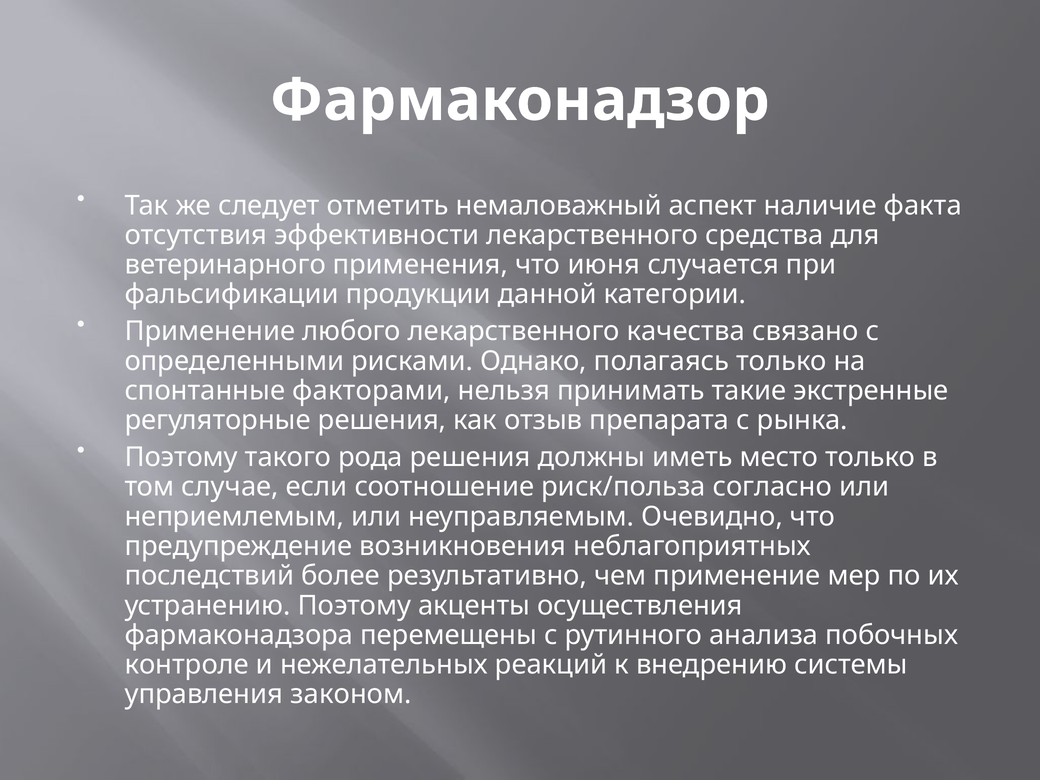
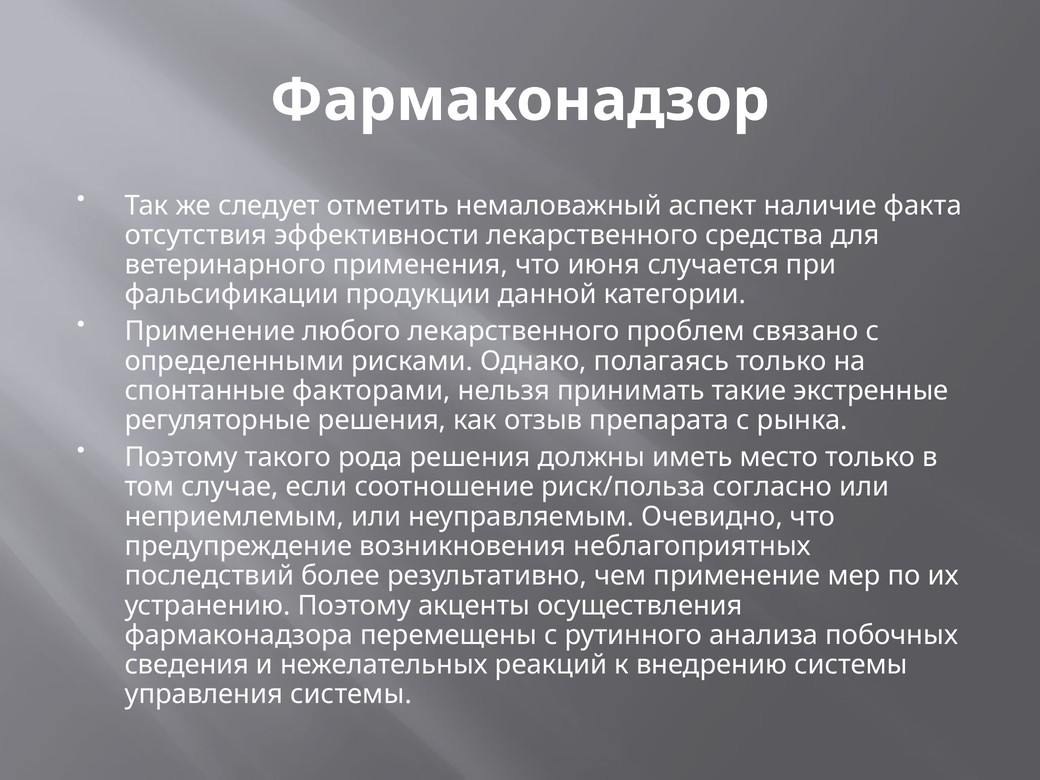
качества: качества -> проблем (686, 331)
контроле: контроле -> сведения (187, 665)
управления законом: законом -> системы (351, 694)
